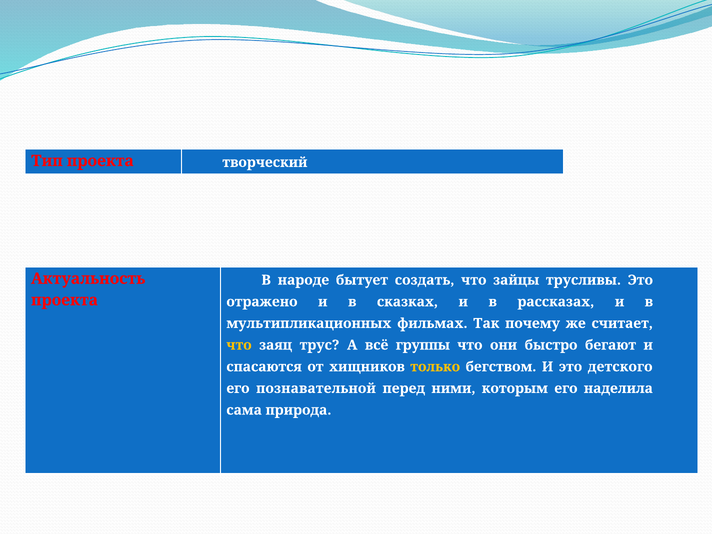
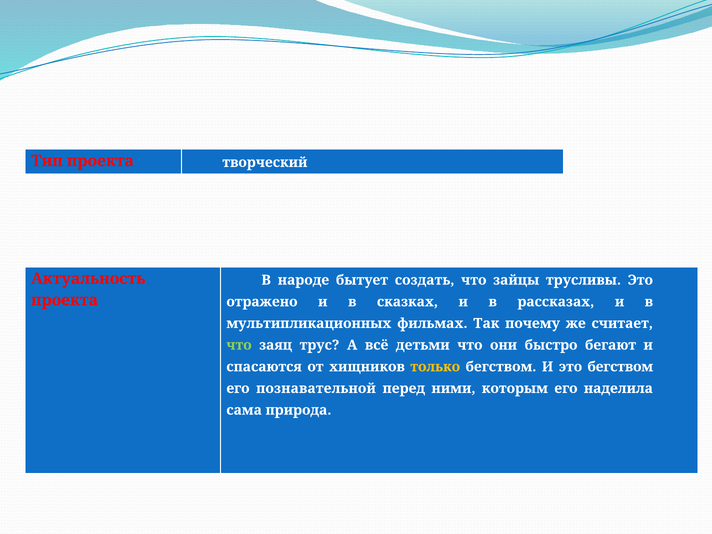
что colour: yellow -> light green (239, 345)
группы: группы -> детьми (423, 345)
это детского: детского -> бегством (620, 367)
